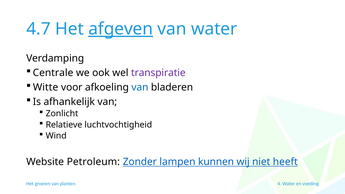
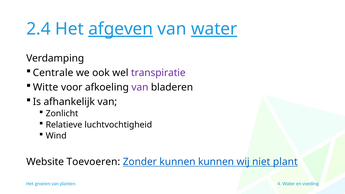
4.7: 4.7 -> 2.4 (38, 29)
water underline: none -> present (214, 29)
van colour: blue -> purple (140, 87)
Petroleum: Petroleum -> Toevoeren (93, 162)
Zonder lampen: lampen -> kunnen (177, 162)
heeft: heeft -> plant (285, 162)
